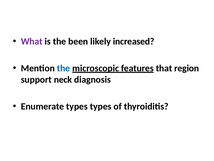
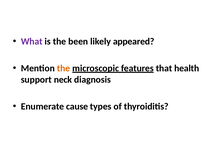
increased: increased -> appeared (134, 41)
the colour: blue -> orange (64, 68)
region: region -> health (187, 68)
Enumerate types: types -> cause (77, 106)
